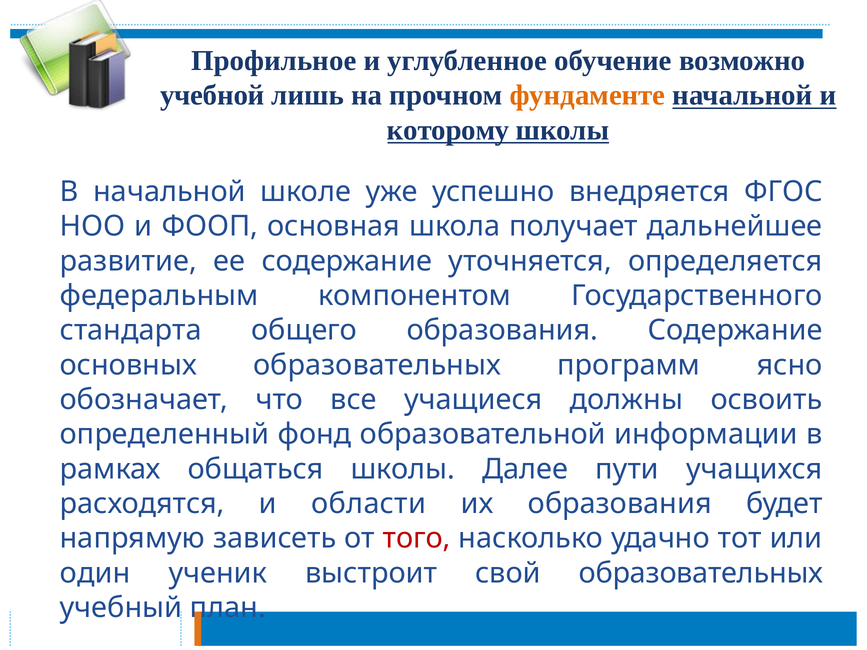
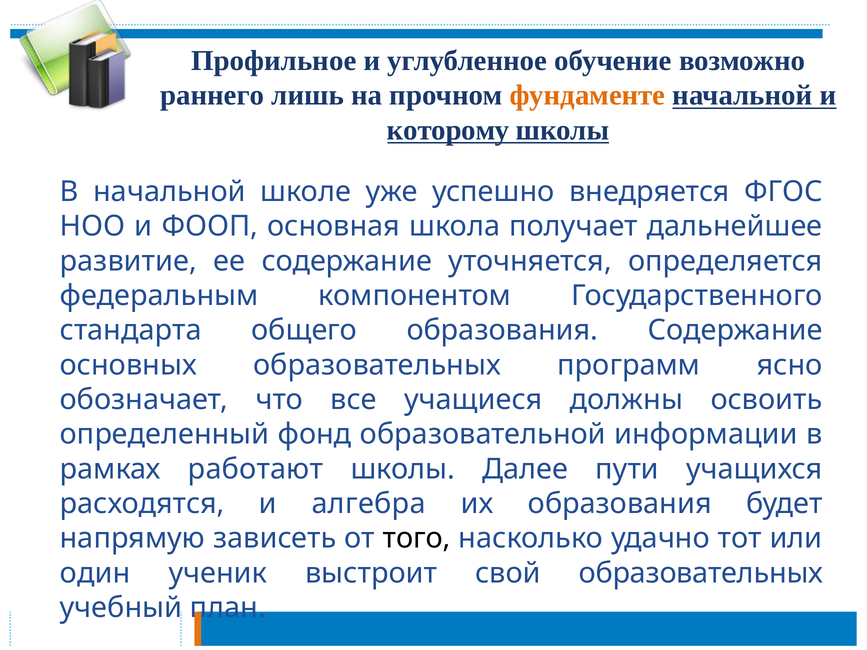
учебной: учебной -> раннего (212, 95)
общаться: общаться -> работают (256, 469)
области: области -> алгебра (369, 504)
того colour: red -> black (417, 539)
